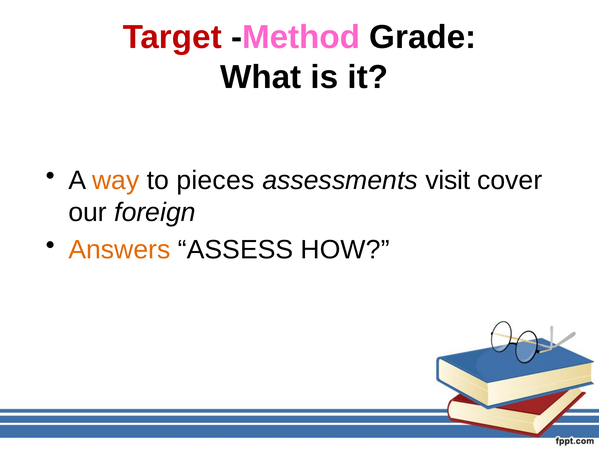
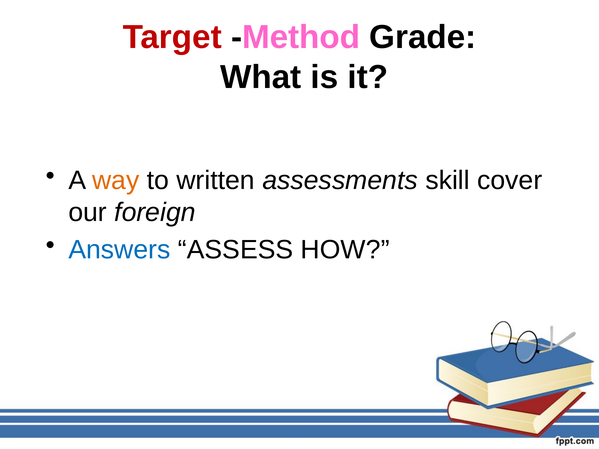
pieces: pieces -> written (216, 180)
visit: visit -> skill (448, 180)
Answers colour: orange -> blue (119, 250)
